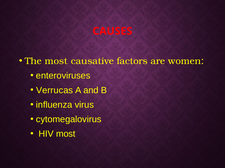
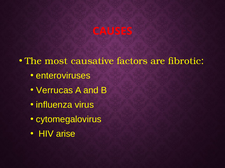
women: women -> fibrotic (184, 61)
HIV most: most -> arise (66, 134)
